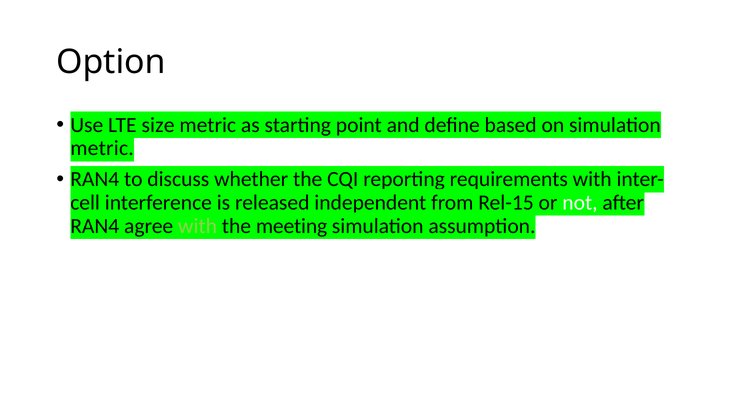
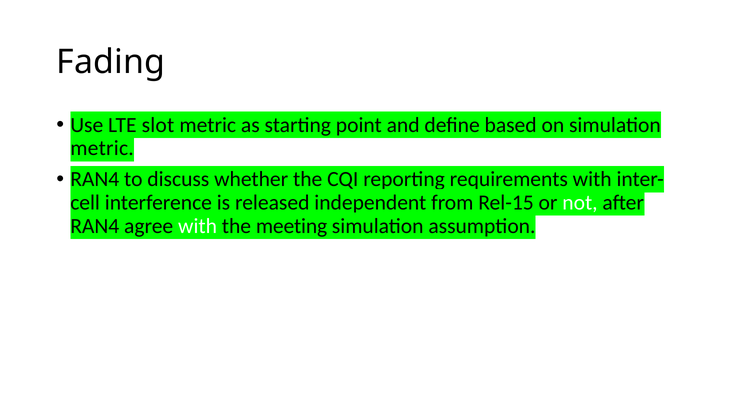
Option: Option -> Fading (111, 62)
size: size -> slot (158, 125)
with colour: light green -> white (198, 226)
